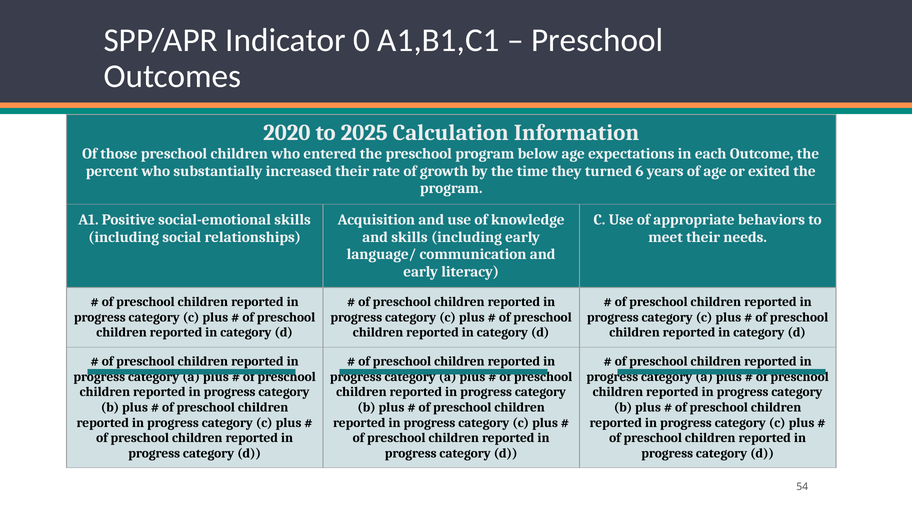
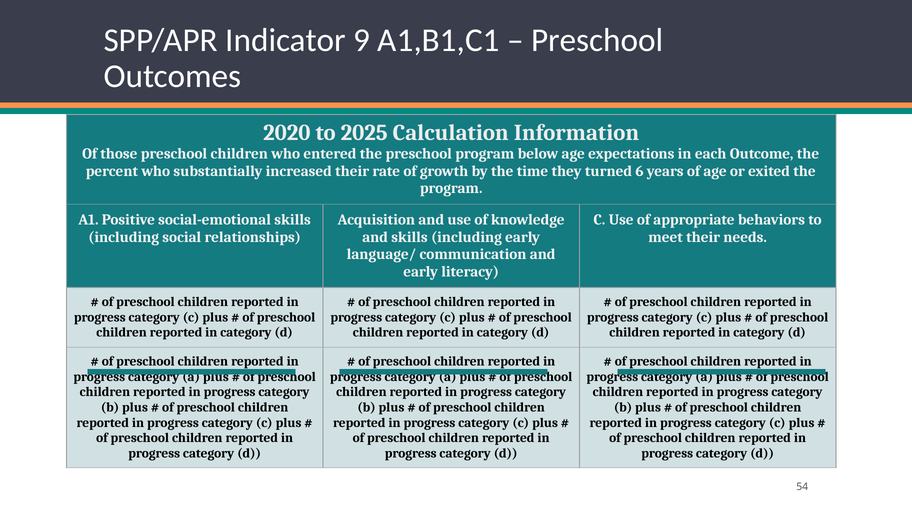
0: 0 -> 9 (362, 40)
